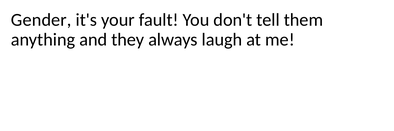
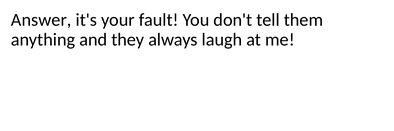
Gender: Gender -> Answer (41, 20)
